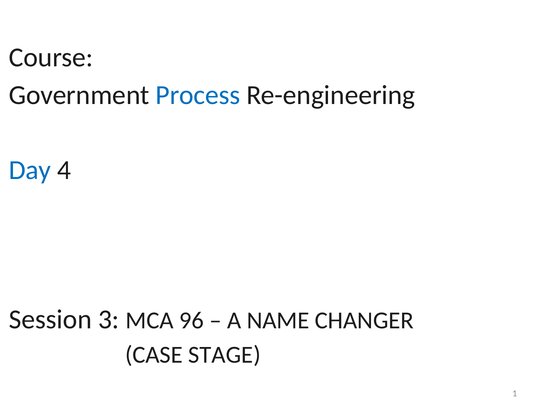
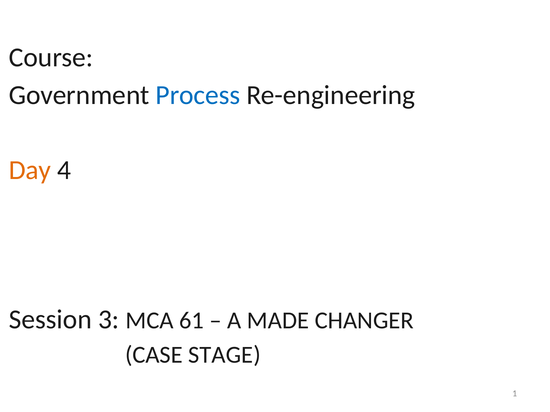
Day colour: blue -> orange (30, 170)
96: 96 -> 61 (192, 321)
NAME: NAME -> MADE (278, 321)
